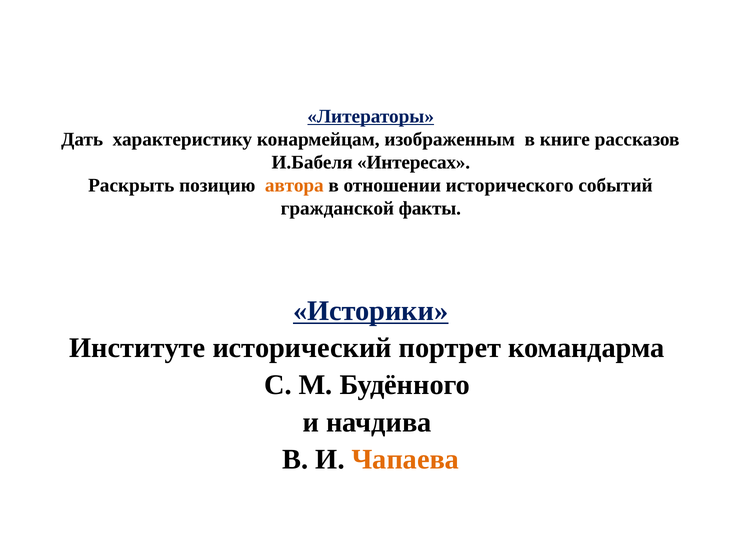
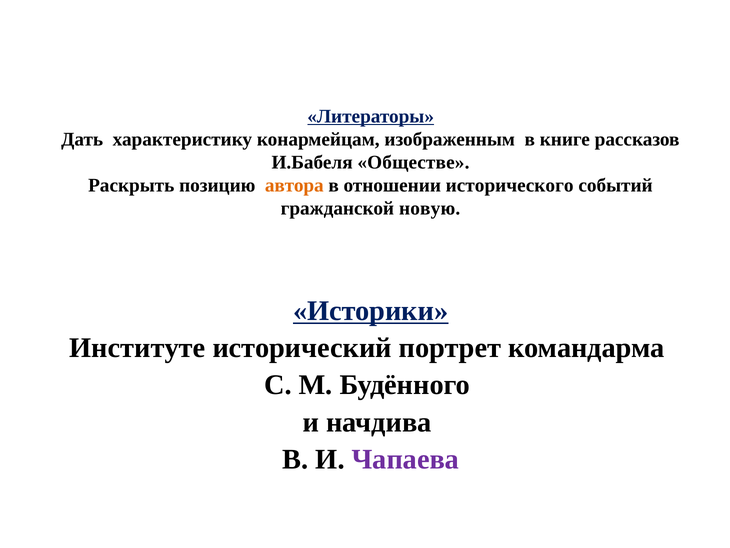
Интересах: Интересах -> Обществе (413, 162)
факты: факты -> новую (430, 208)
Чапаева colour: orange -> purple (405, 459)
